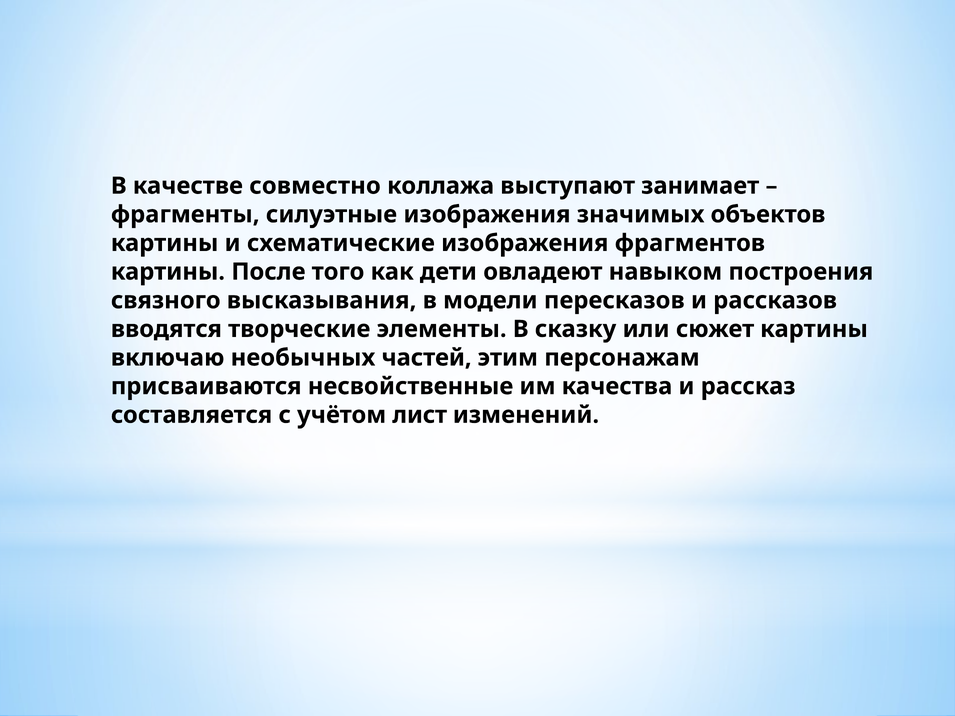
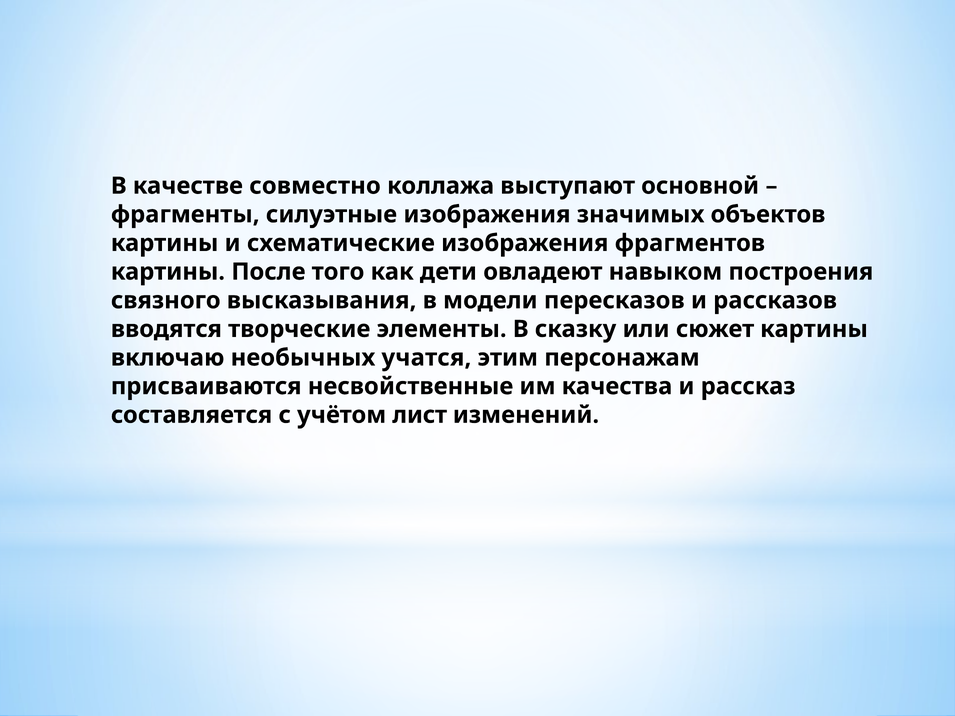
занимает: занимает -> основной (700, 186)
частей: частей -> учатся (426, 358)
